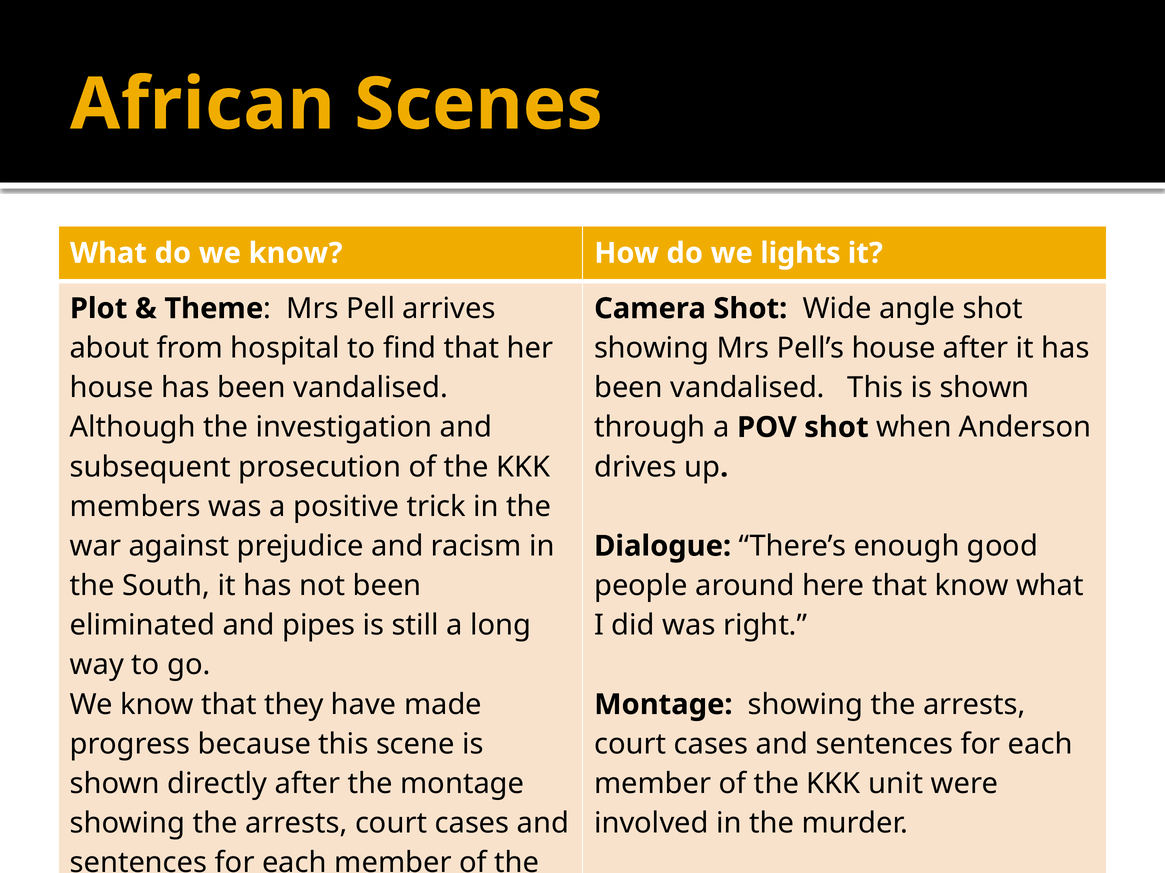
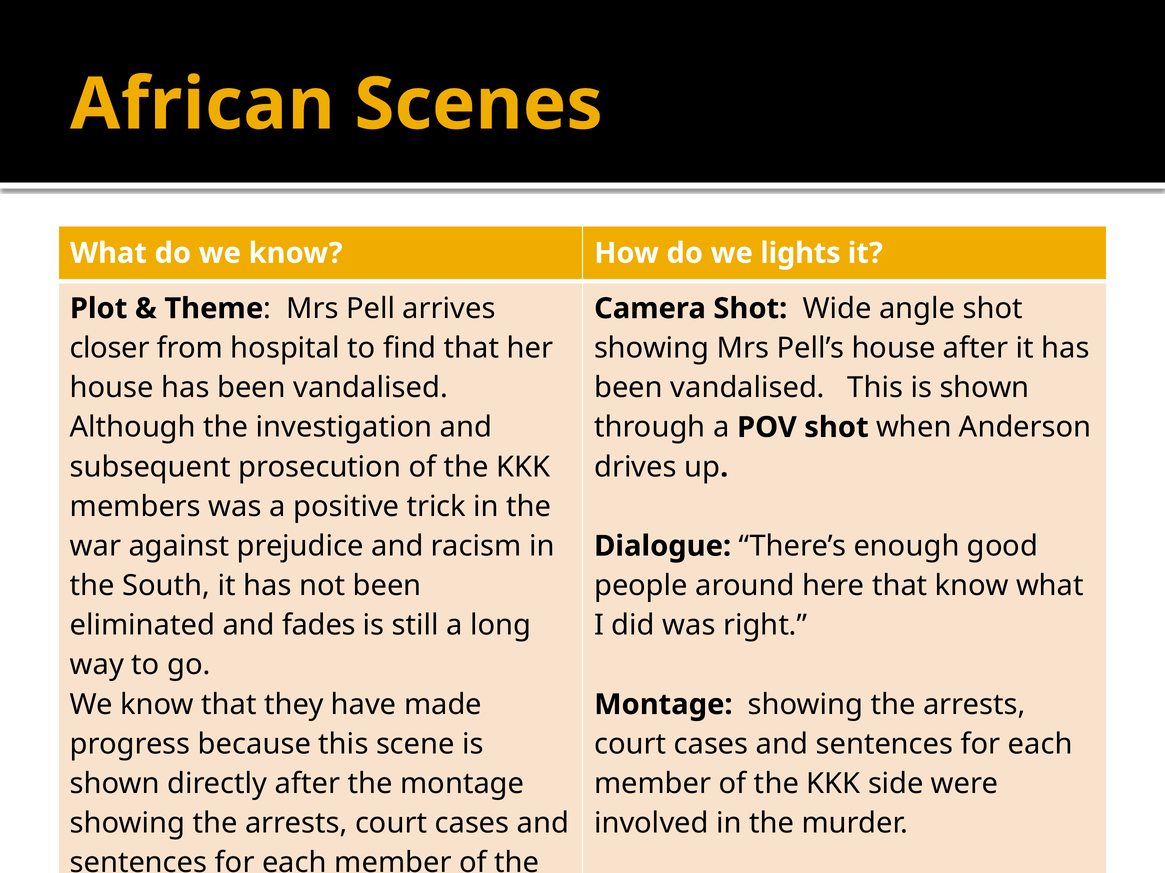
about: about -> closer (110, 348)
pipes: pipes -> fades (319, 626)
unit: unit -> side (896, 784)
